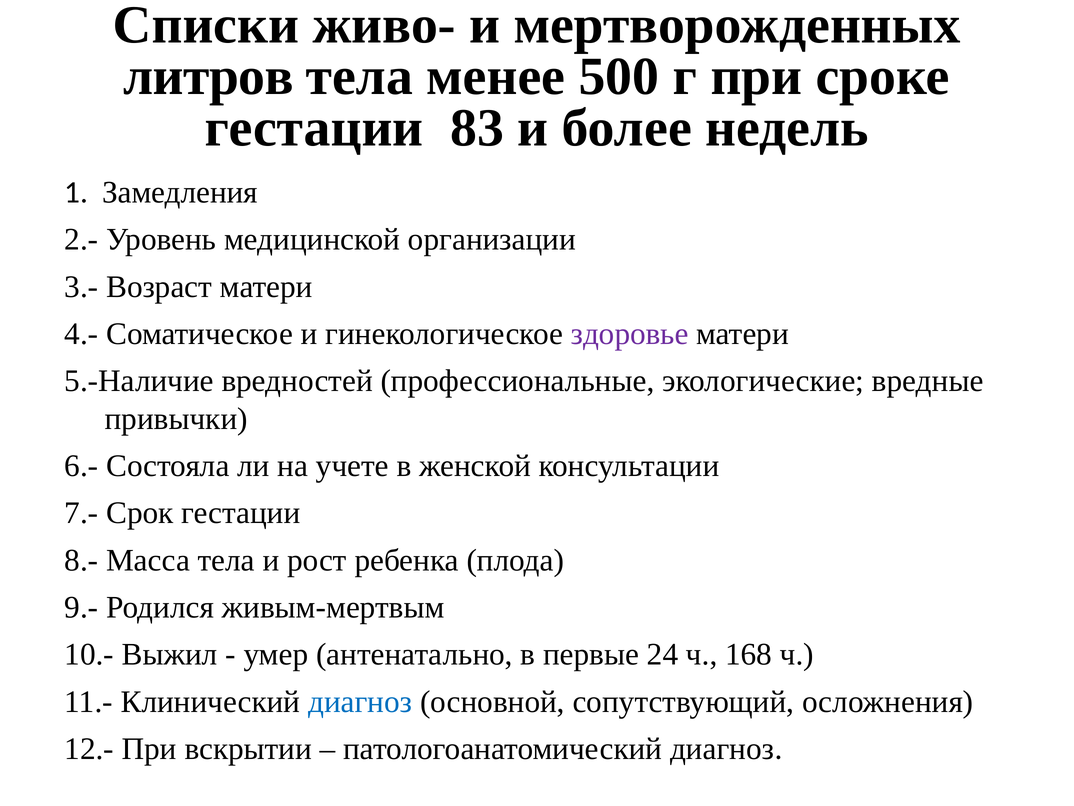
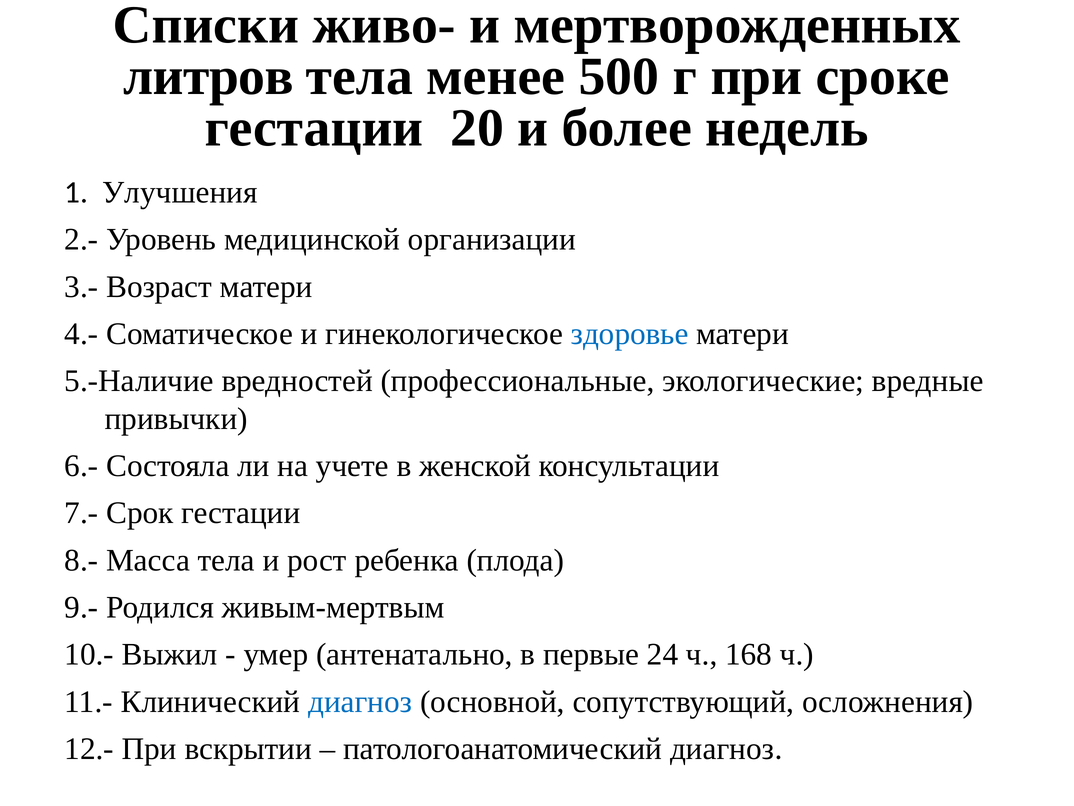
83: 83 -> 20 (477, 128)
Замедления: Замедления -> Улучшения (180, 192)
здоровье colour: purple -> blue (630, 334)
